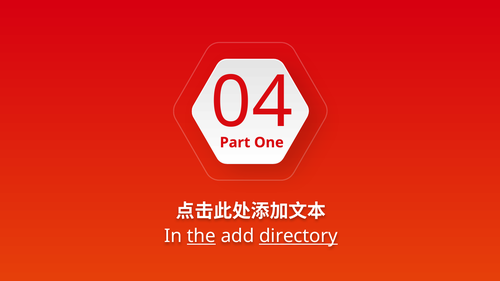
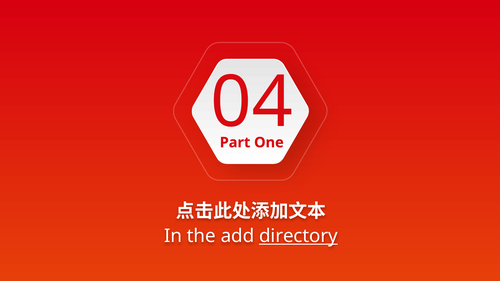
the underline: present -> none (201, 236)
